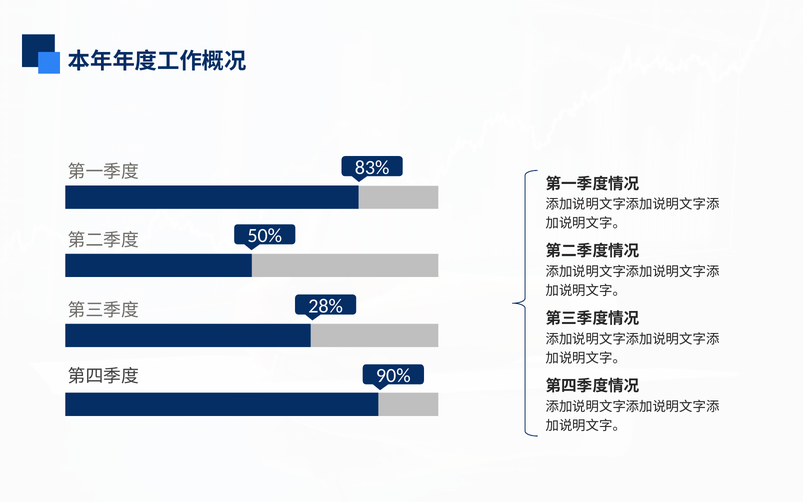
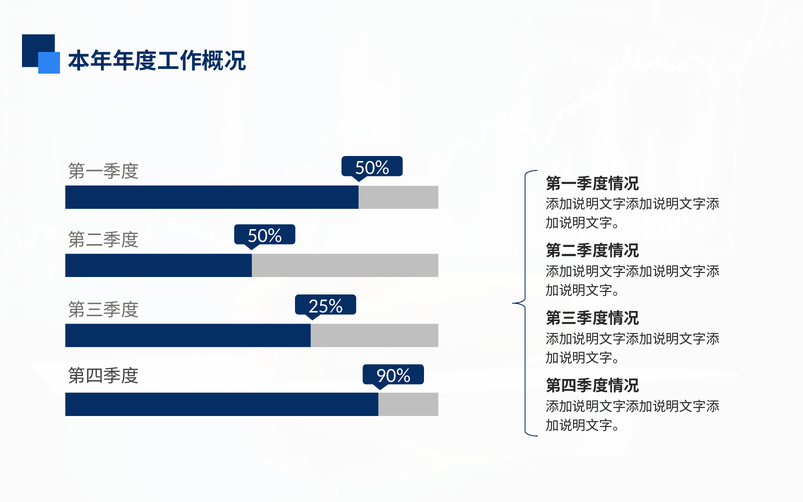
83%: 83% -> 50% (372, 168)
28%: 28% -> 25% (326, 306)
